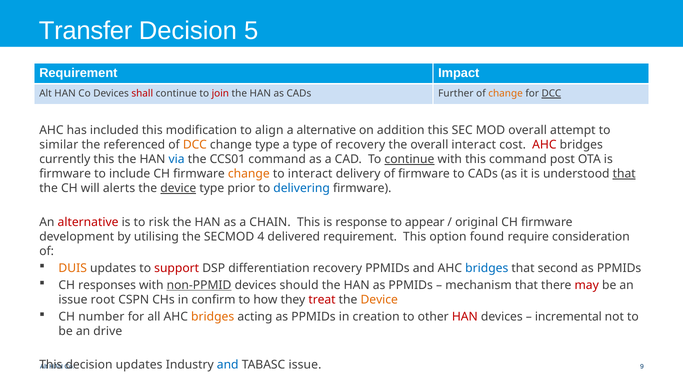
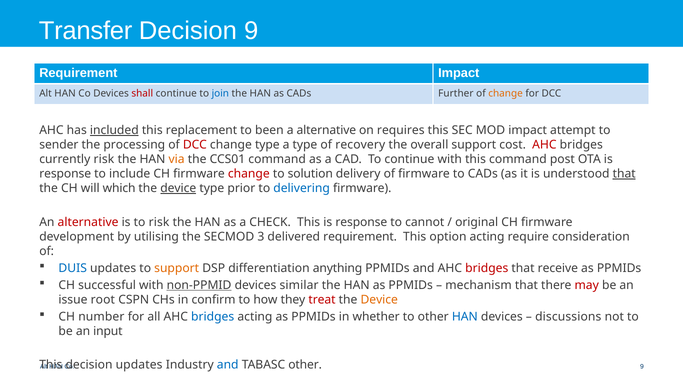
Decision 5: 5 -> 9 (251, 31)
join colour: red -> blue (220, 94)
DCC underline: present -> none (551, 94)
included underline: none -> present (114, 130)
modification: modification -> replacement (201, 130)
align: align -> been (269, 130)
addition: addition -> requires (401, 130)
MOD overall: overall -> impact (528, 130)
similar: similar -> sender (59, 145)
referenced: referenced -> processing (134, 145)
DCC colour: orange -> red (195, 145)
overall interact: interact -> support (474, 145)
currently this: this -> risk (104, 159)
via colour: blue -> orange (177, 159)
continue underline: present -> none (409, 159)
firmware: firmware -> response (65, 174)
change colour: orange -> red (249, 174)
to interact: interact -> solution (310, 174)
alerts: alerts -> which (119, 188)
CHAIN: CHAIN -> CHECK (270, 222)
appear: appear -> cannot (425, 222)
4: 4 -> 3 (261, 237)
option found: found -> acting (487, 237)
DUIS colour: orange -> blue (73, 268)
support colour: red -> orange (177, 268)
differentiation recovery: recovery -> anything (338, 268)
bridges colour: blue -> red (487, 268)
second: second -> receive (558, 268)
responses: responses -> successful (107, 285)
should: should -> similar (299, 285)
bridges colour: orange -> blue (213, 317)
creation: creation -> whether (376, 317)
HAN colour: red -> blue (465, 317)
incremental: incremental -> discussions (568, 317)
drive: drive -> input (108, 331)
TABASC issue: issue -> other (305, 365)
